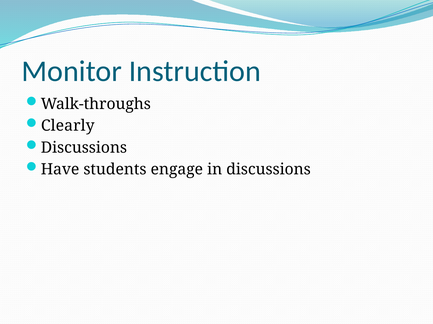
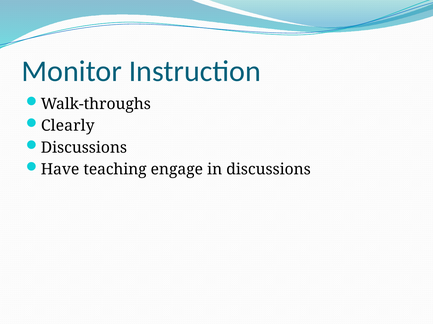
students: students -> teaching (115, 170)
